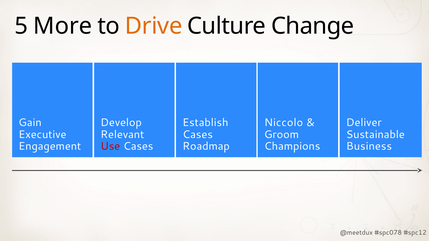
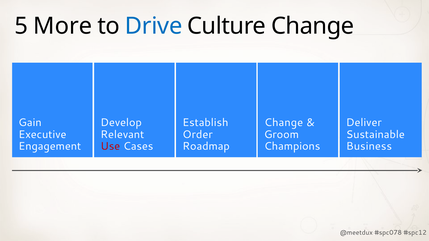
Drive colour: orange -> blue (154, 26)
Niccolo: Niccolo -> Change (284, 123)
Cases: Cases -> Order (198, 135)
